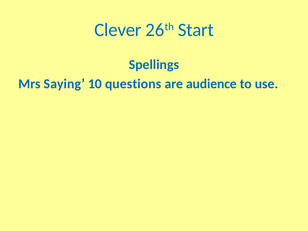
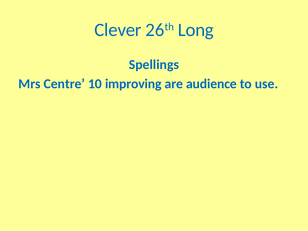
Start: Start -> Long (196, 30)
Saying: Saying -> Centre (64, 84)
questions: questions -> improving (133, 84)
